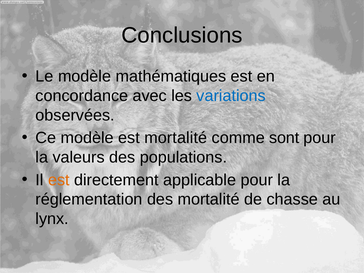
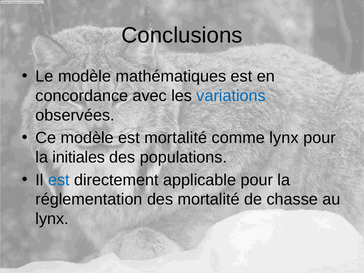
comme sont: sont -> lynx (284, 138)
valeurs: valeurs -> initiales (79, 157)
est colour: orange -> blue (59, 180)
